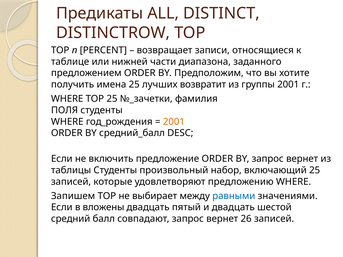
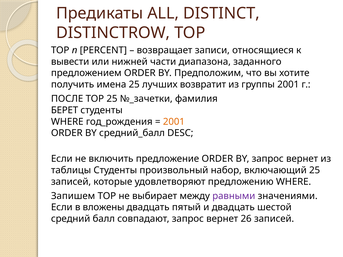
таблице: таблице -> вывести (70, 62)
WHERE: WHERE -> ПОСЛЕ (67, 99)
ПОЛЯ: ПОЛЯ -> БЕРЕТ (65, 110)
равными colour: blue -> purple (234, 196)
